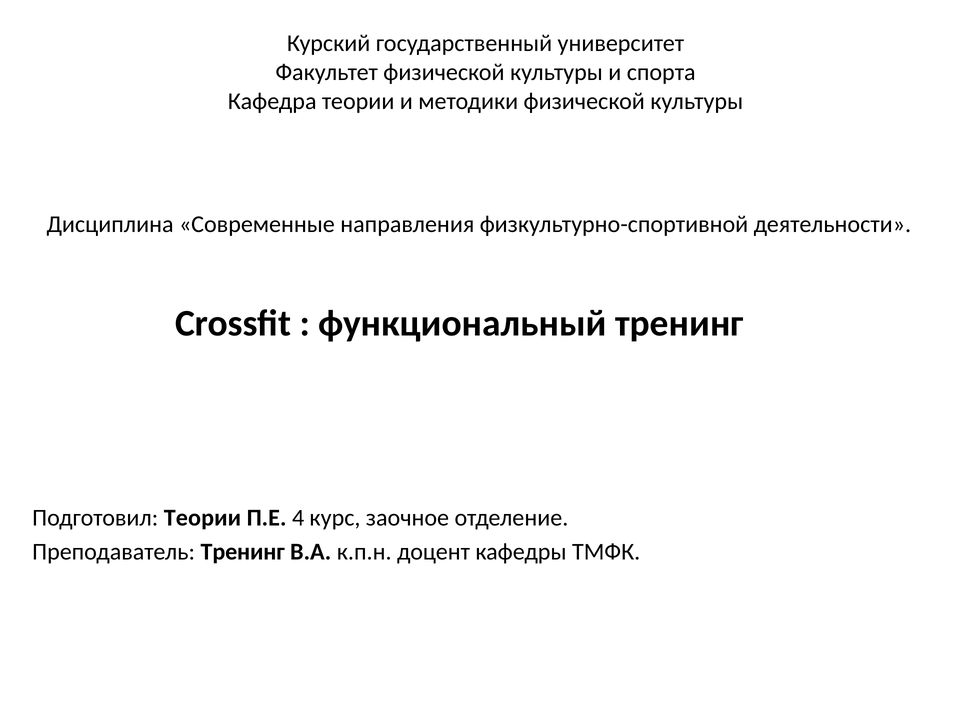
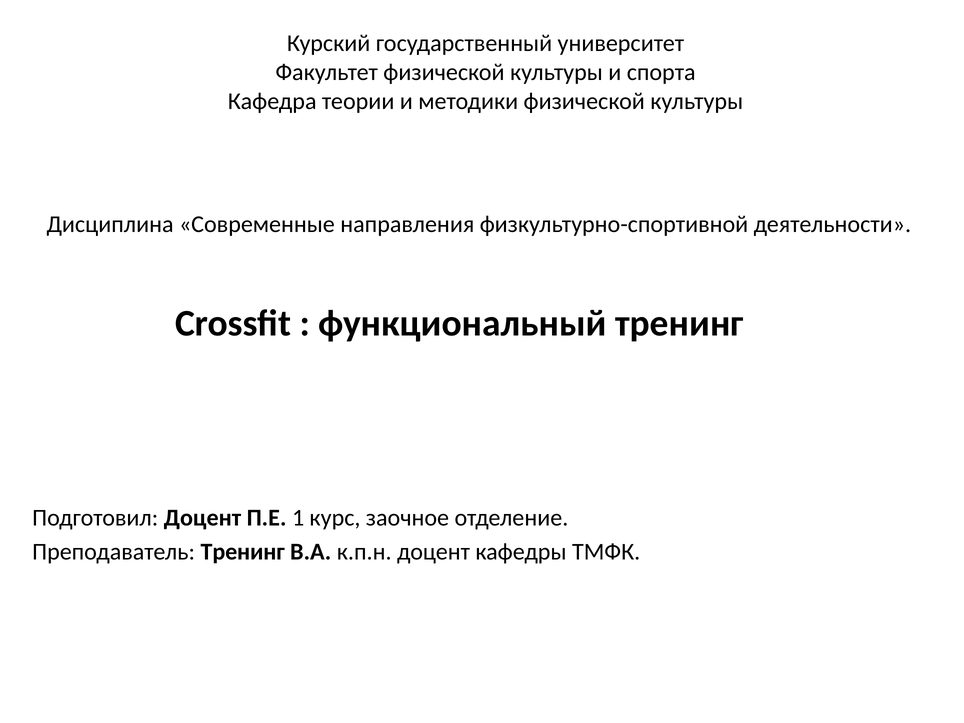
Подготовил Теории: Теории -> Доцент (202, 518)
4: 4 -> 1 (298, 518)
